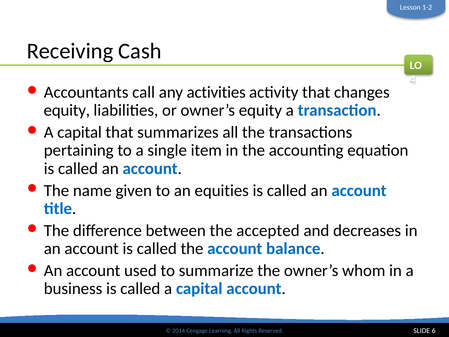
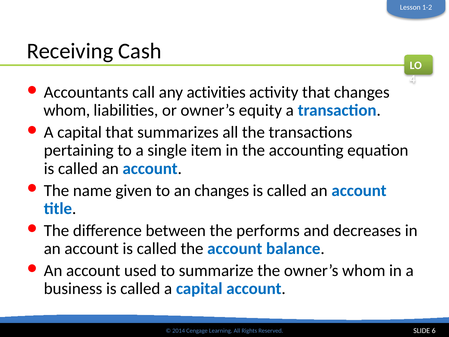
equity: equity -> whom (67, 110)
an equities: equities -> changes (222, 190)
accepted: accepted -> performs (268, 230)
